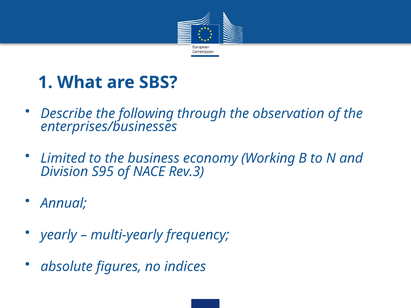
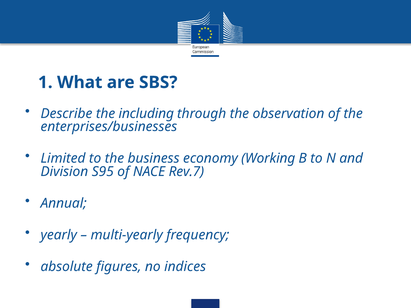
following: following -> including (146, 114)
Rev.3: Rev.3 -> Rev.7 (186, 172)
